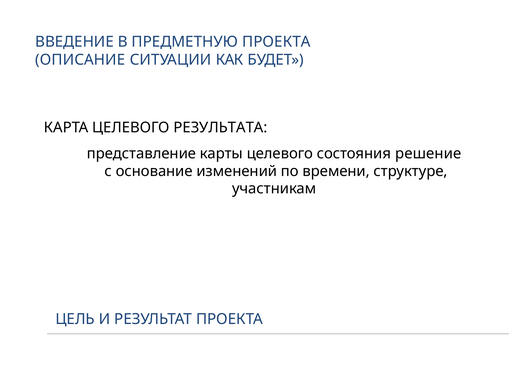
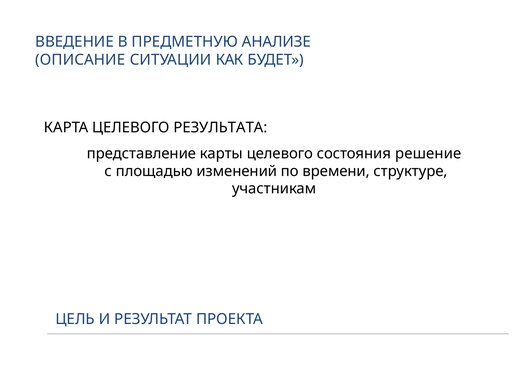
ПРЕДМЕТНУЮ ПРОЕКТА: ПРОЕКТА -> АНАЛИЗЕ (276, 42)
основание: основание -> площадью (154, 171)
